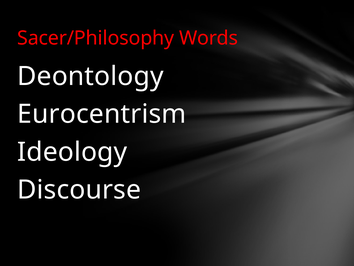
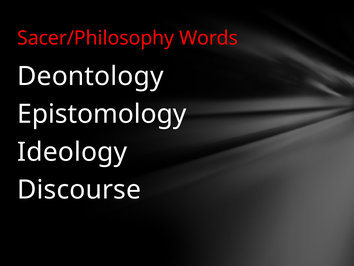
Eurocentrism: Eurocentrism -> Epistomology (102, 114)
